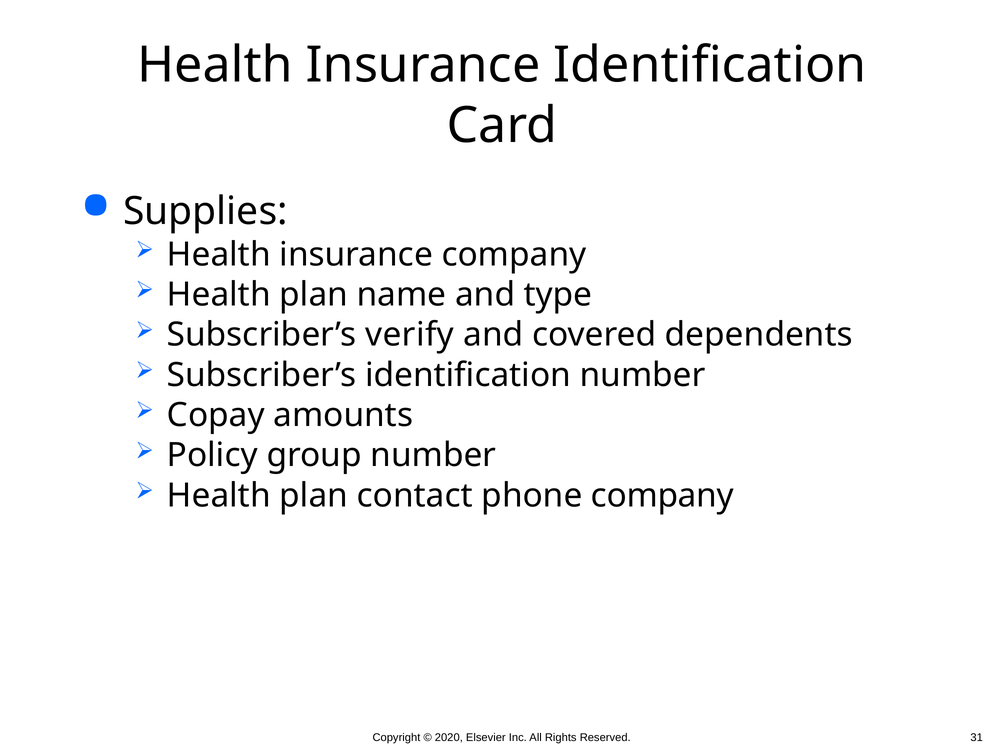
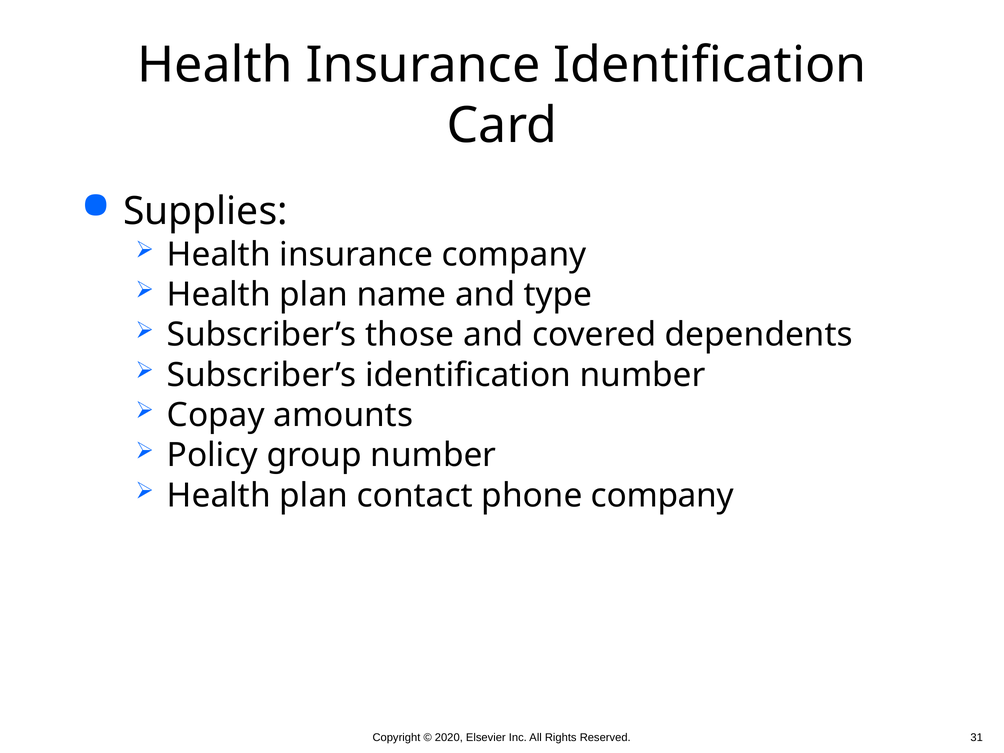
verify: verify -> those (410, 335)
